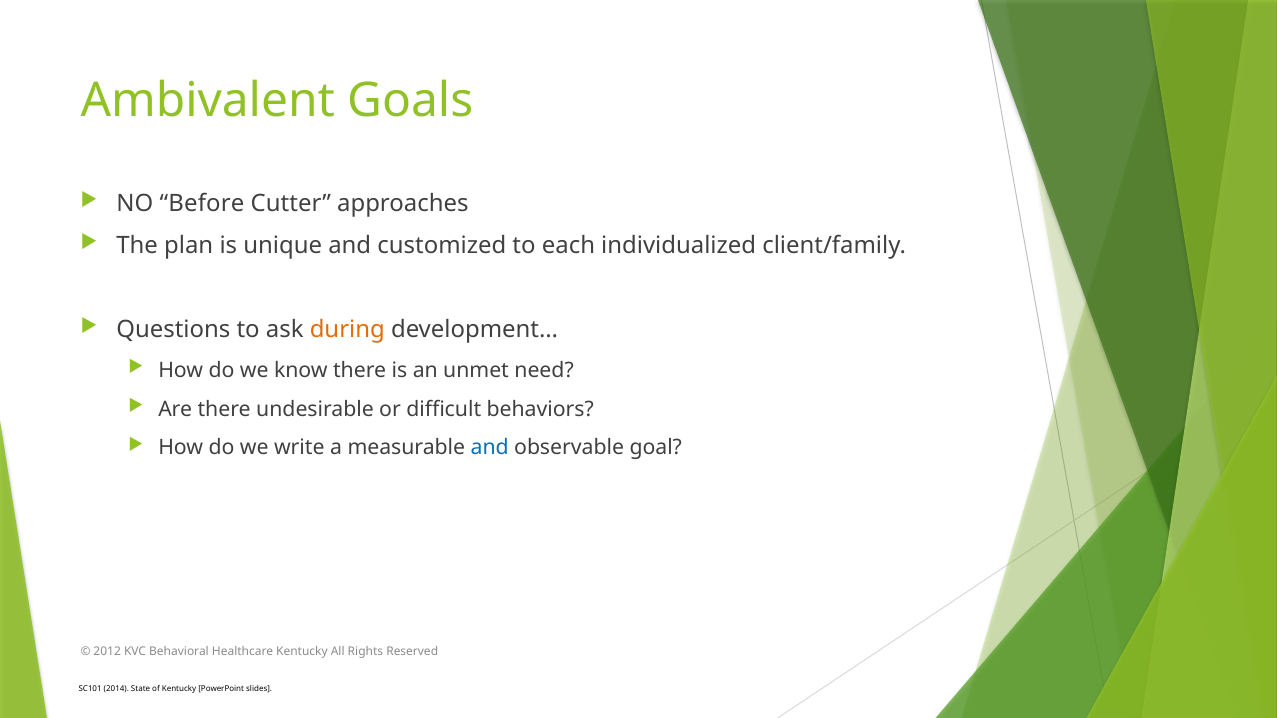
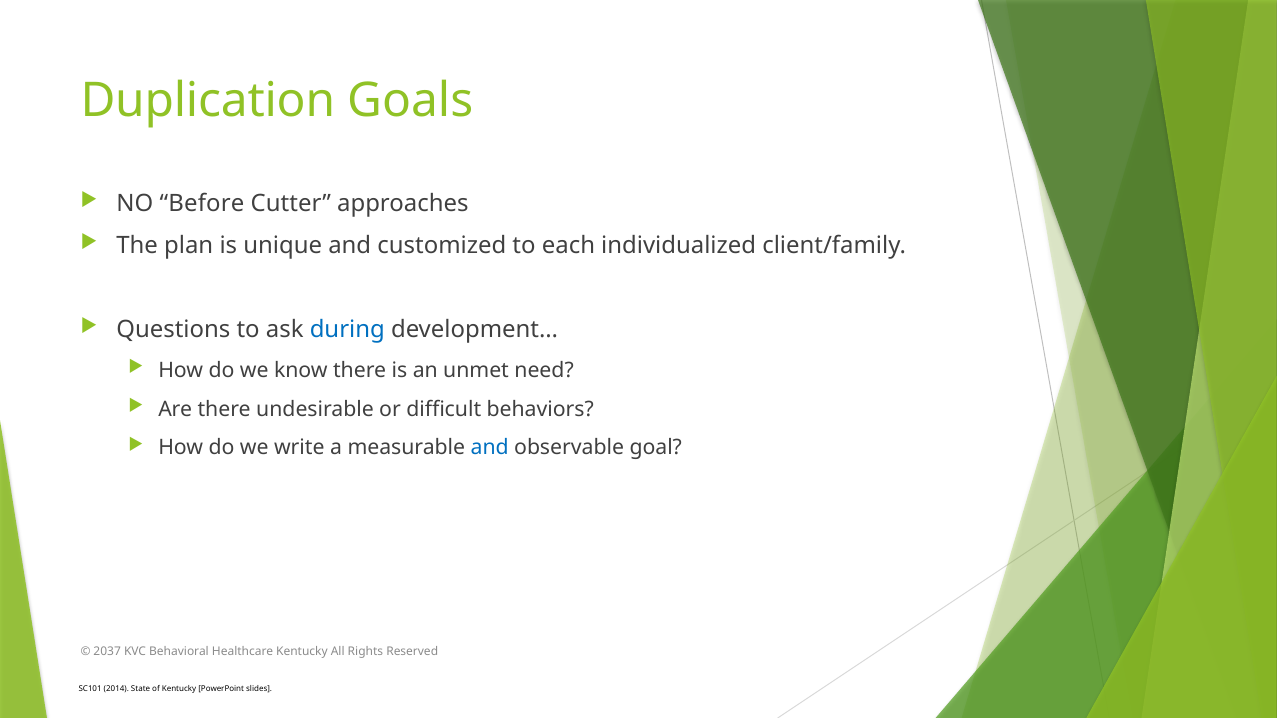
Ambivalent: Ambivalent -> Duplication (208, 101)
during colour: orange -> blue (347, 330)
2012: 2012 -> 2037 (107, 652)
